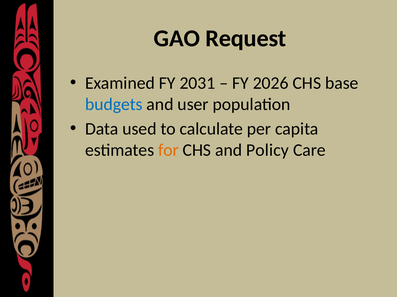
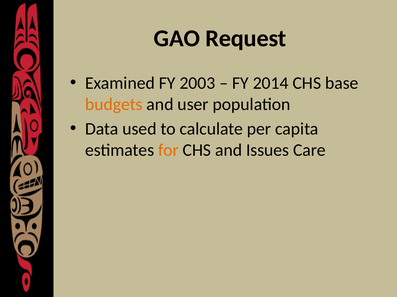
2031: 2031 -> 2003 (197, 83)
2026: 2026 -> 2014 (271, 83)
budgets colour: blue -> orange (114, 104)
Policy: Policy -> Issues (268, 150)
